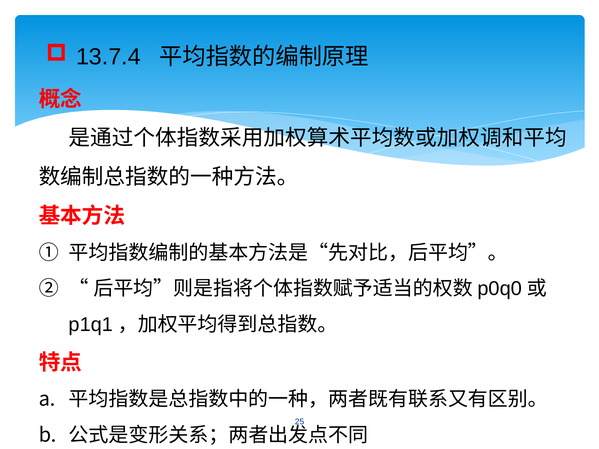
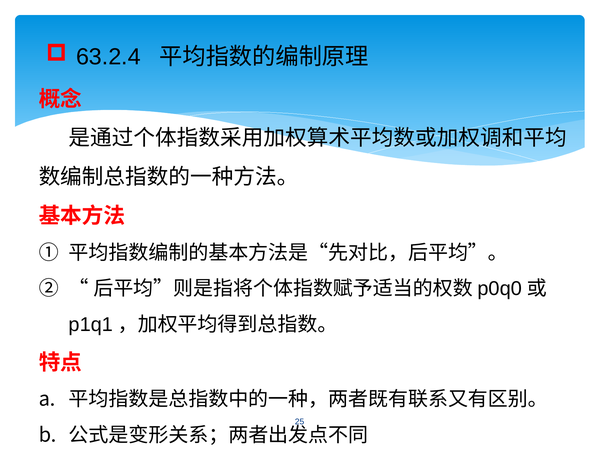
13.7.4: 13.7.4 -> 63.2.4 (108, 57)
